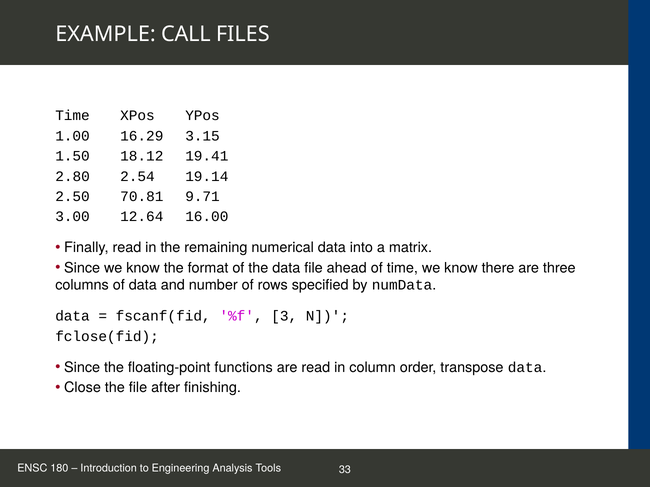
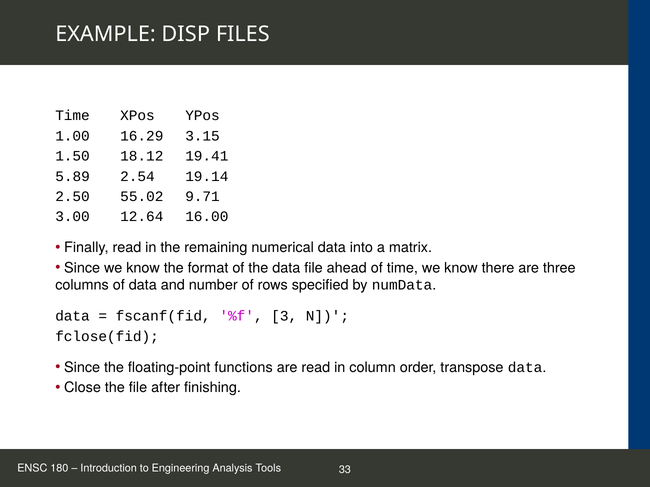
CALL: CALL -> DISP (186, 34)
2.80: 2.80 -> 5.89 (73, 176)
70.81: 70.81 -> 55.02 (142, 197)
